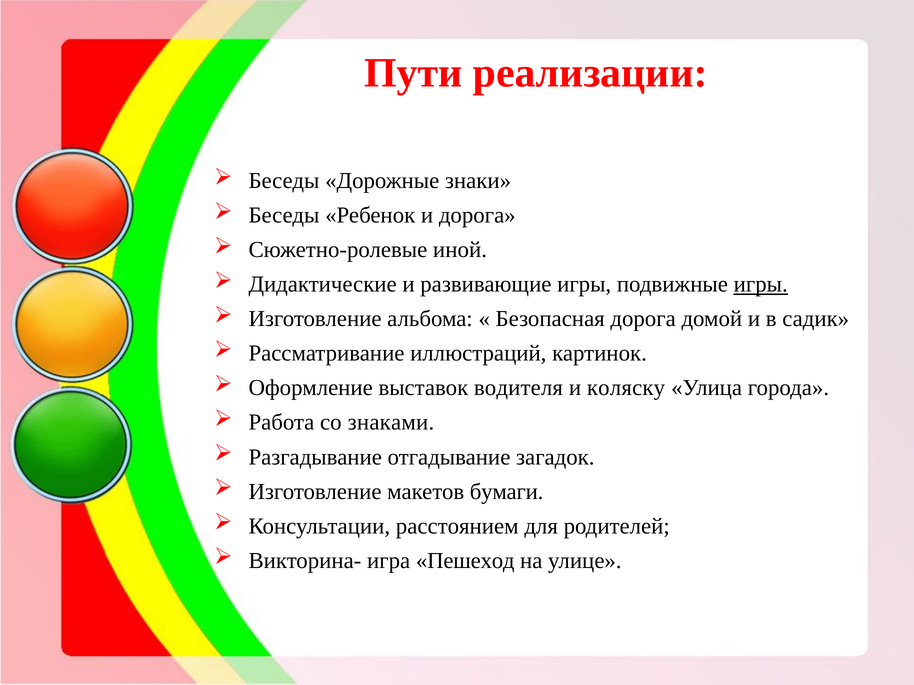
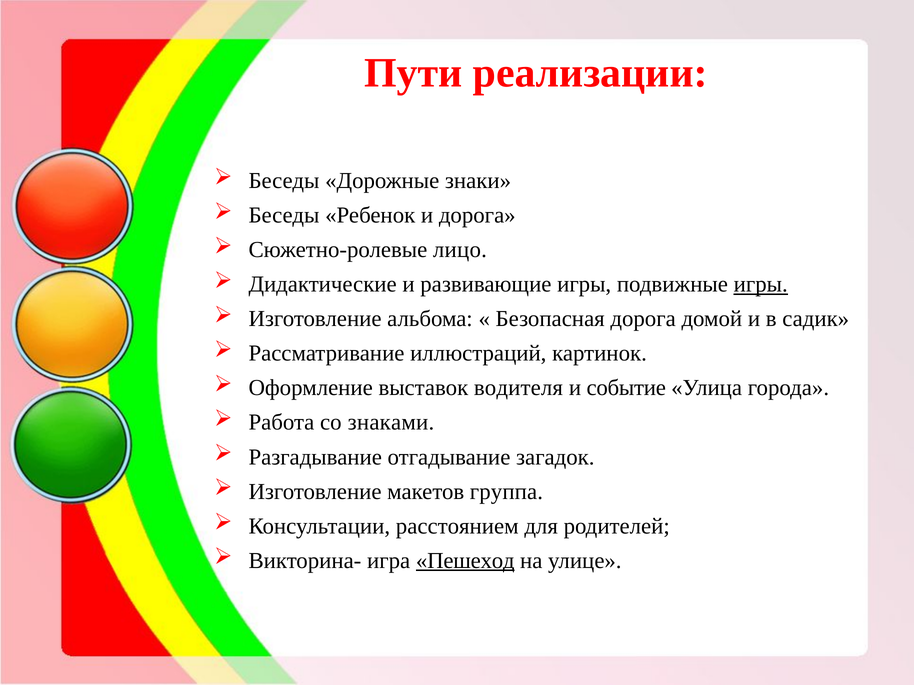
иной: иной -> лицо (460, 250)
коляску: коляску -> событие (626, 388)
бумаги: бумаги -> группа (506, 492)
Пешеход underline: none -> present (465, 561)
